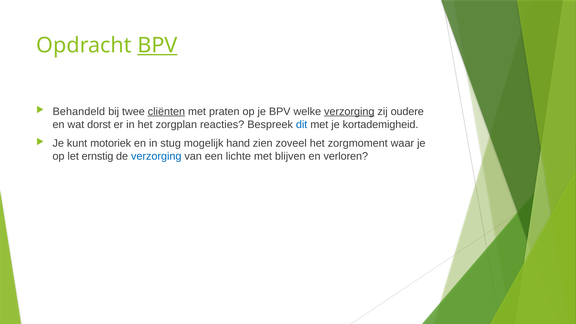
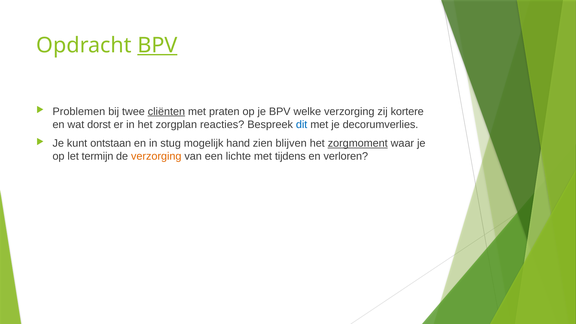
Behandeld: Behandeld -> Problemen (79, 111)
verzorging underline: present -> none (349, 111)
oudere: oudere -> kortere (407, 111)
kortademigheid: kortademigheid -> decorumverlies (381, 124)
motoriek: motoriek -> ontstaan (111, 143)
zoveel: zoveel -> blijven (291, 143)
zorgmoment underline: none -> present (358, 143)
ernstig: ernstig -> termijn (98, 156)
verzorging colour: blue -> orange (156, 156)
blijven: blijven -> tijdens (290, 156)
